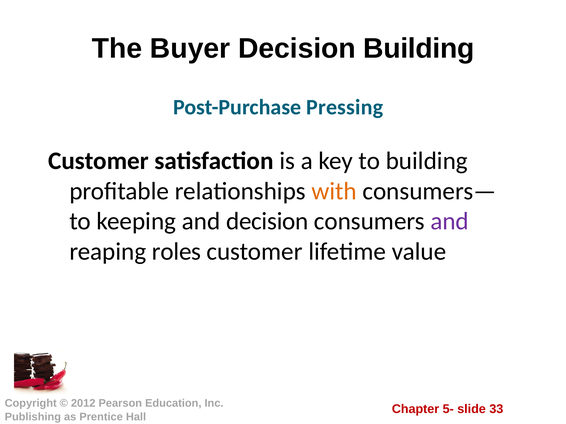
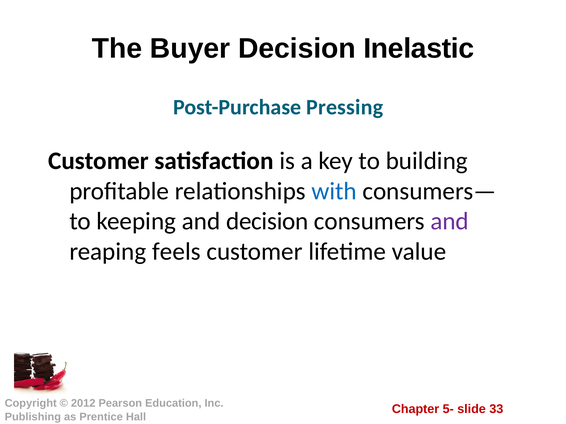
Decision Building: Building -> Inelastic (419, 49)
with colour: orange -> blue (334, 191)
roles: roles -> feels (176, 252)
